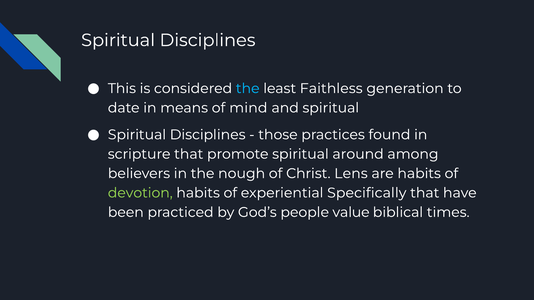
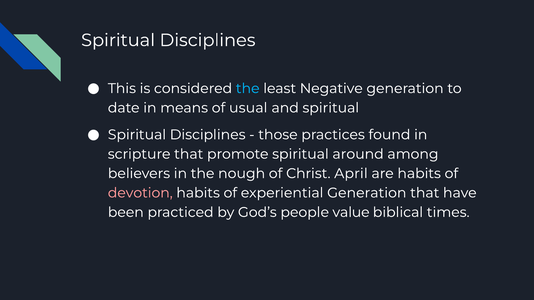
Faithless: Faithless -> Negative (331, 89)
mind: mind -> usual (248, 108)
Lens: Lens -> April (351, 174)
devotion colour: light green -> pink (140, 193)
experiential Specifically: Specifically -> Generation (367, 193)
